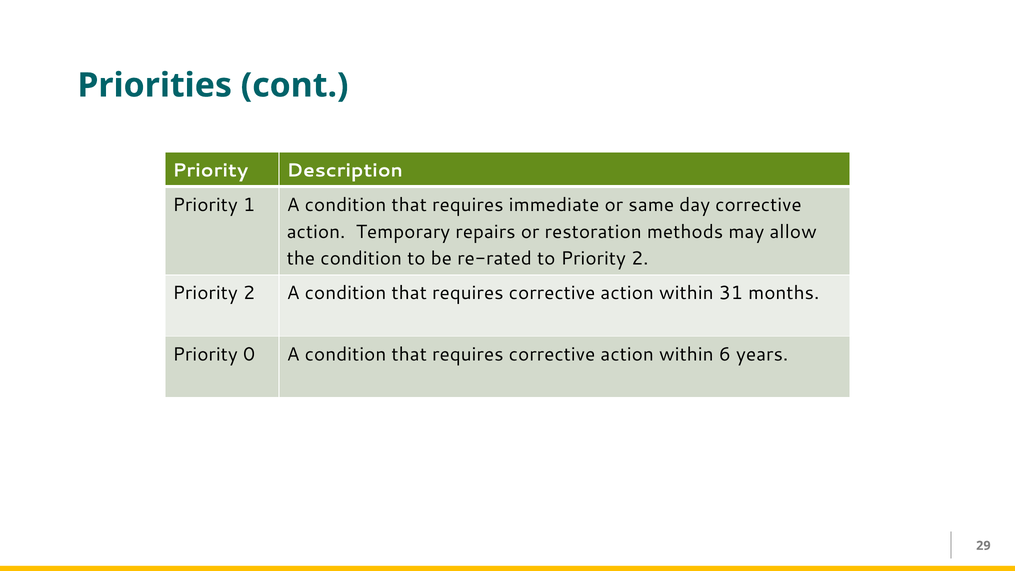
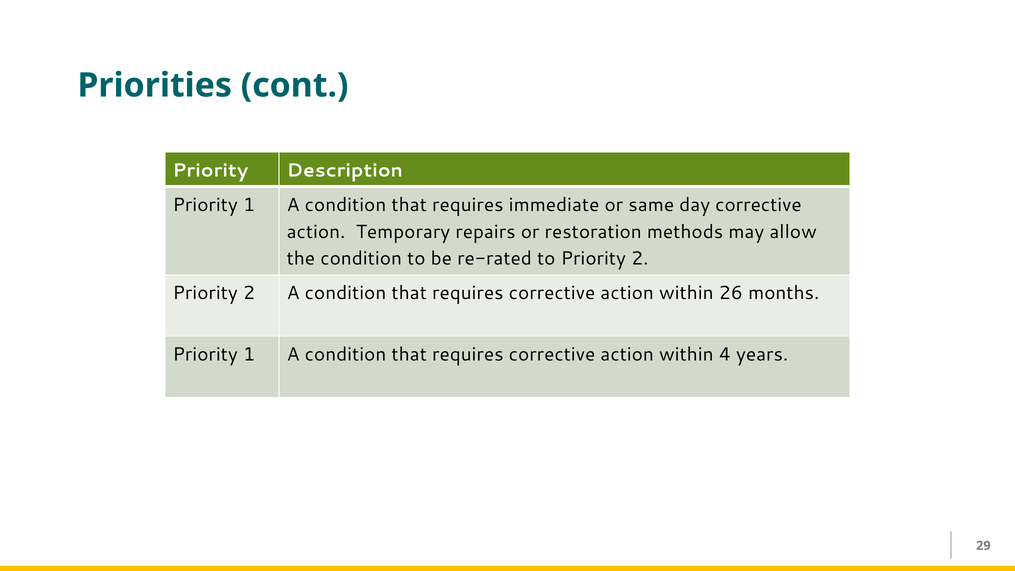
31: 31 -> 26 (731, 293)
0: 0 -> 1 (249, 355)
6: 6 -> 4 (725, 355)
